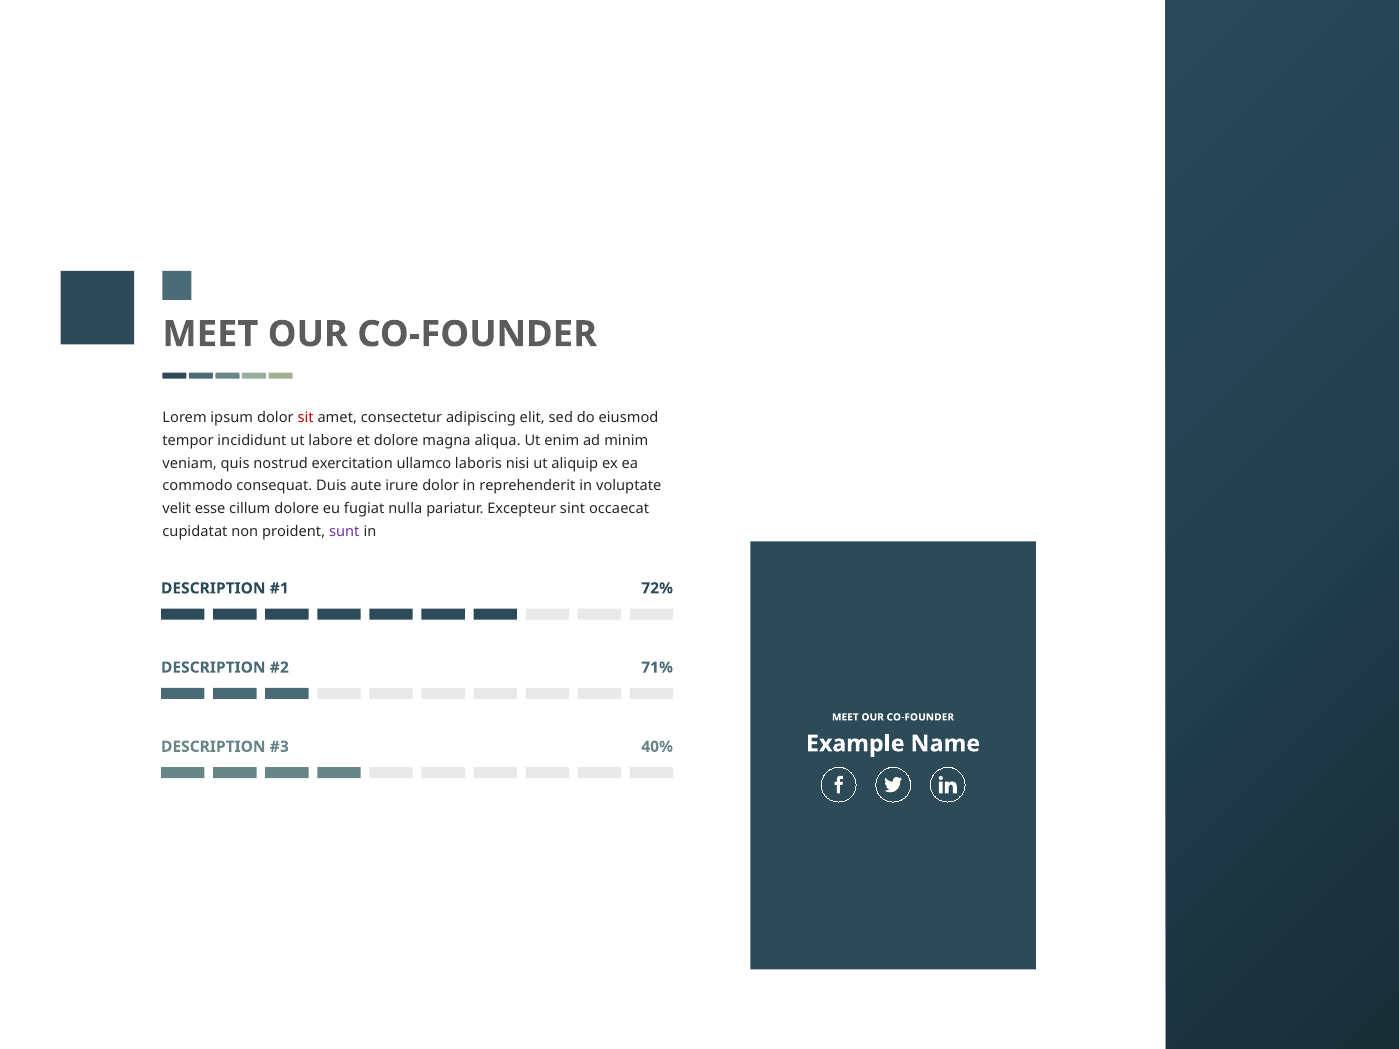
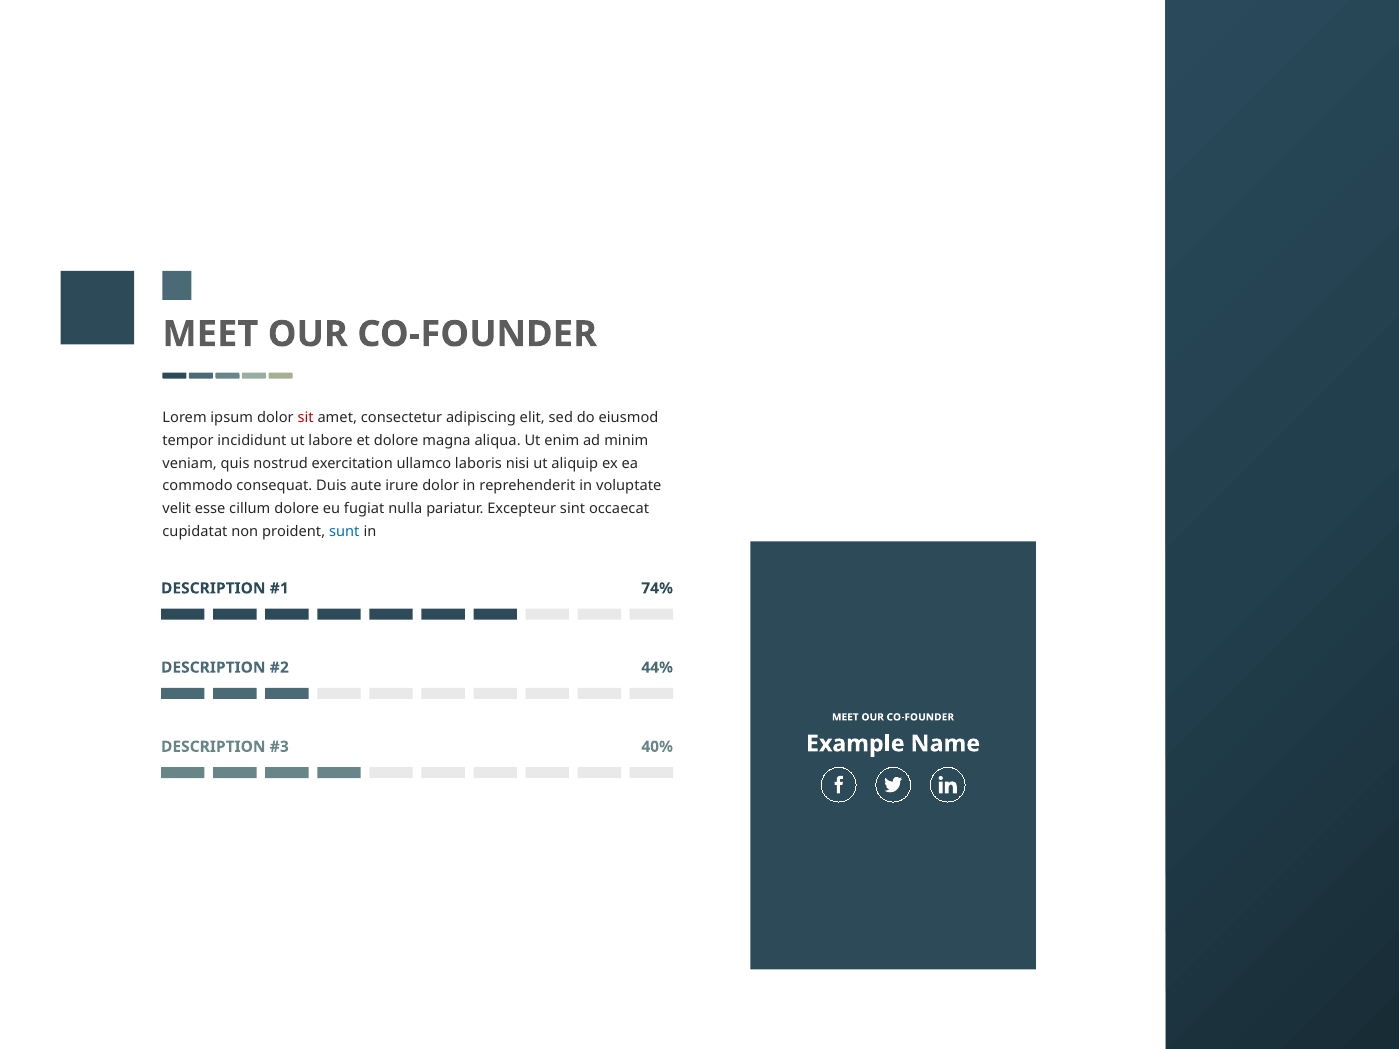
sunt colour: purple -> blue (344, 532)
72%: 72% -> 74% (657, 588)
71%: 71% -> 44% (657, 668)
